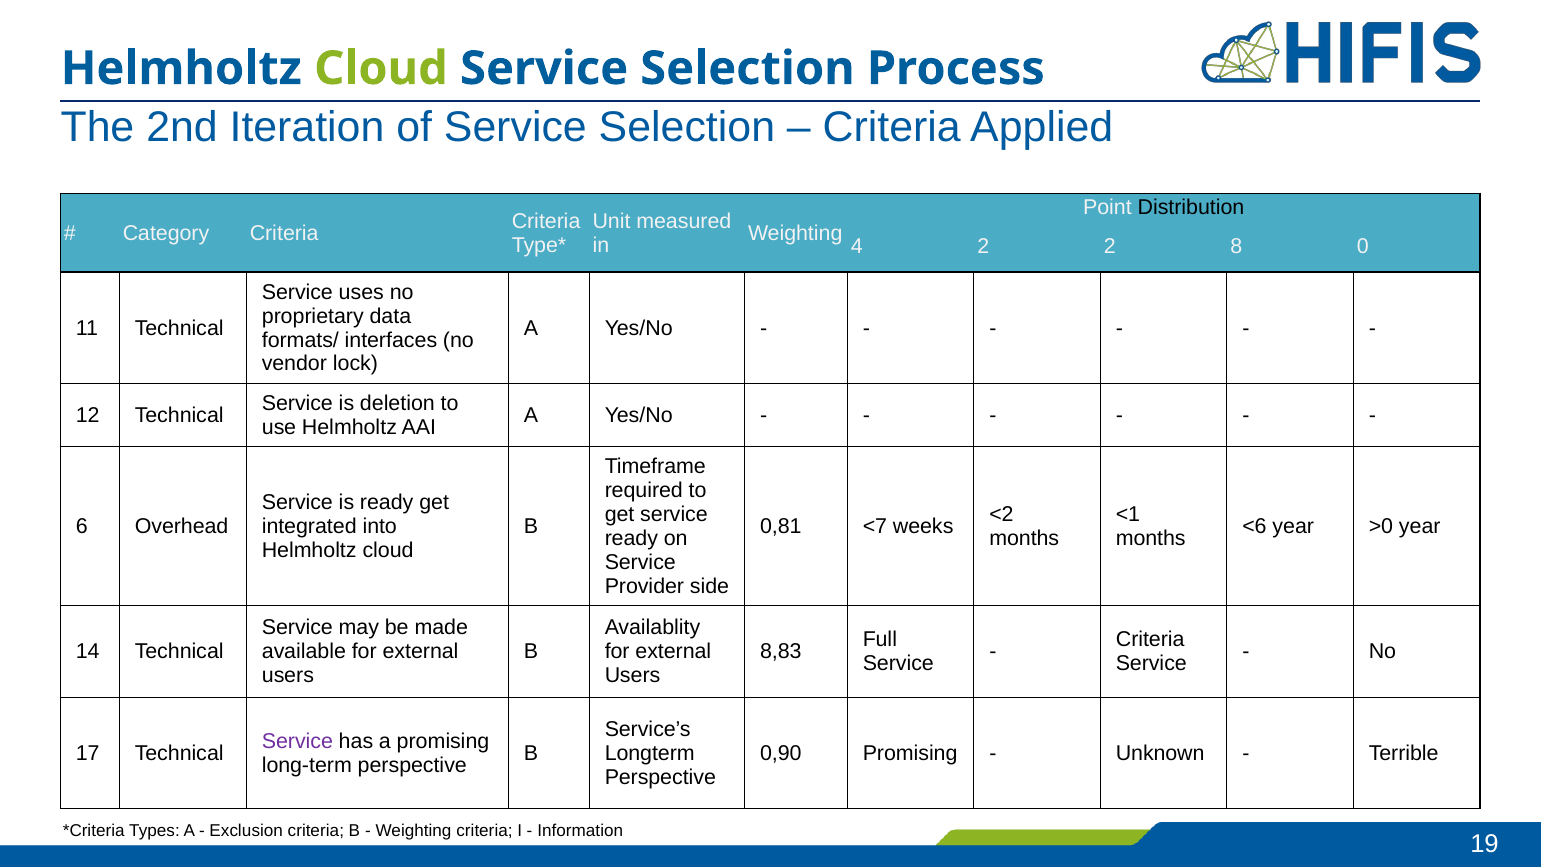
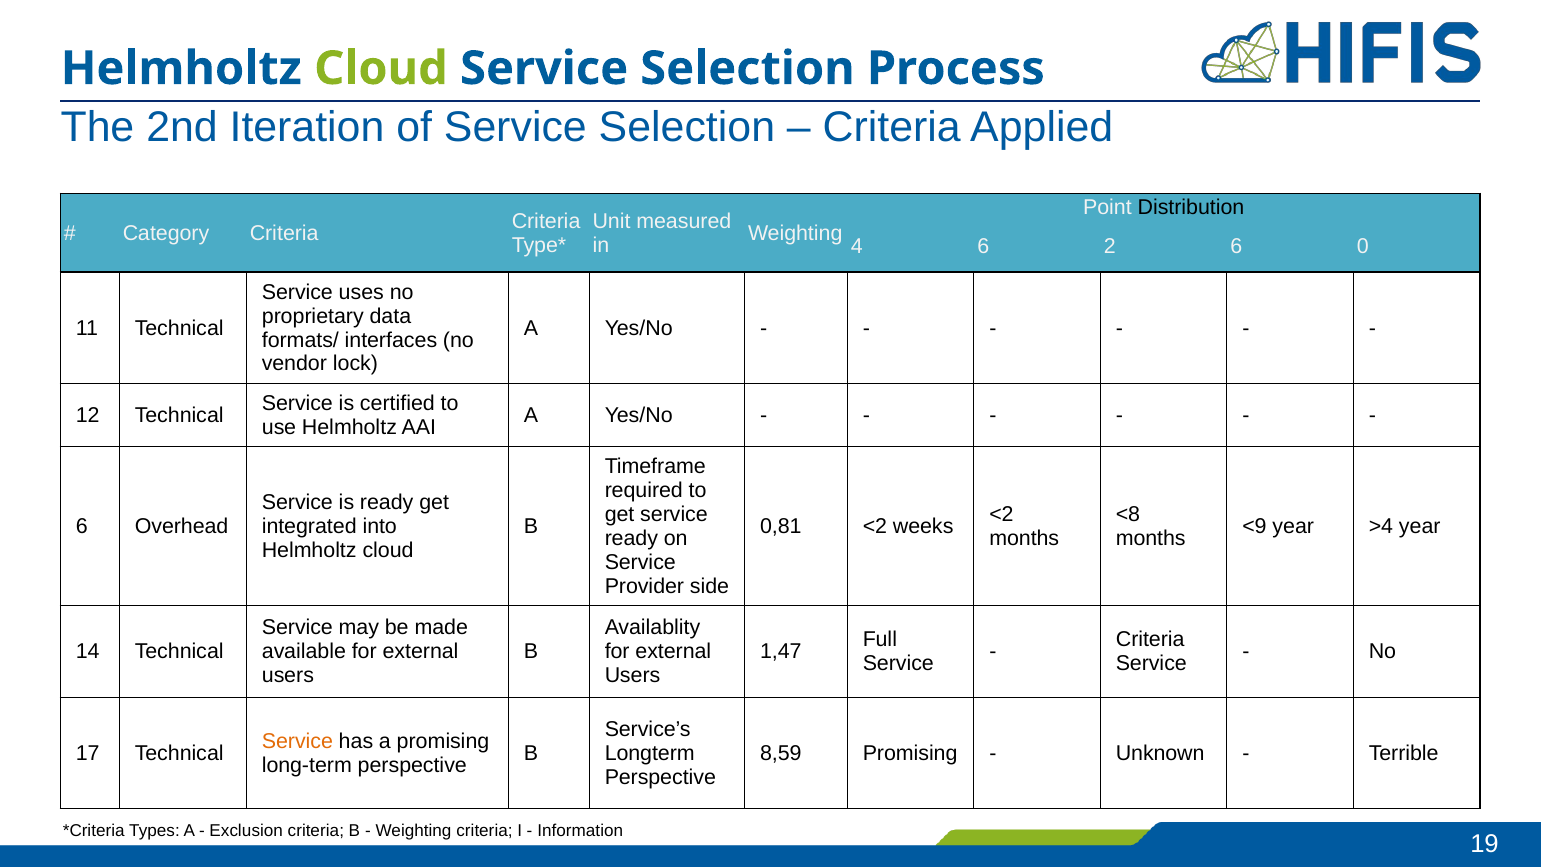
4 2: 2 -> 6 (983, 247)
2 8: 8 -> 6 (1236, 247)
deletion: deletion -> certified (397, 403)
<1: <1 -> <8 (1128, 514)
0,81 <7: <7 -> <2 (875, 526)
<6: <6 -> <9 (1254, 526)
>0: >0 -> >4 (1381, 526)
8,83: 8,83 -> 1,47 (781, 652)
Service colour: purple -> orange (297, 741)
0,90: 0,90 -> 8,59 (781, 753)
